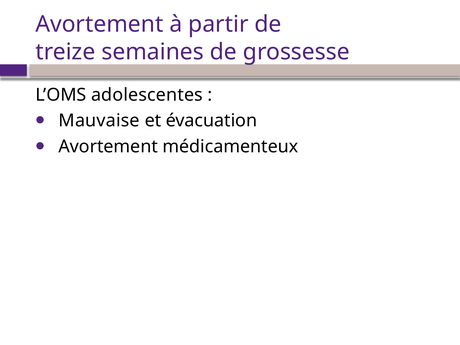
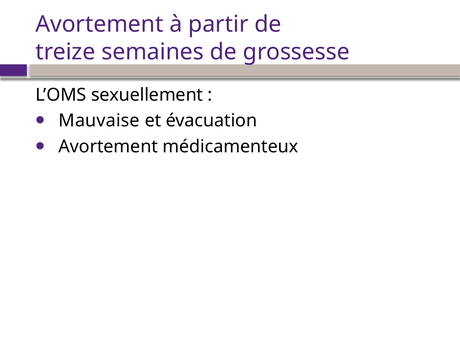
adolescentes: adolescentes -> sexuellement (147, 95)
